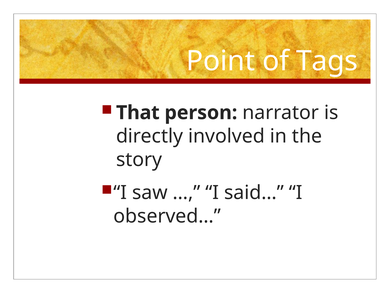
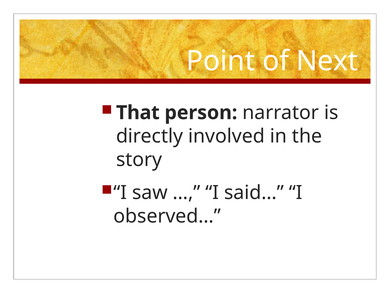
Tags: Tags -> Next (327, 61)
